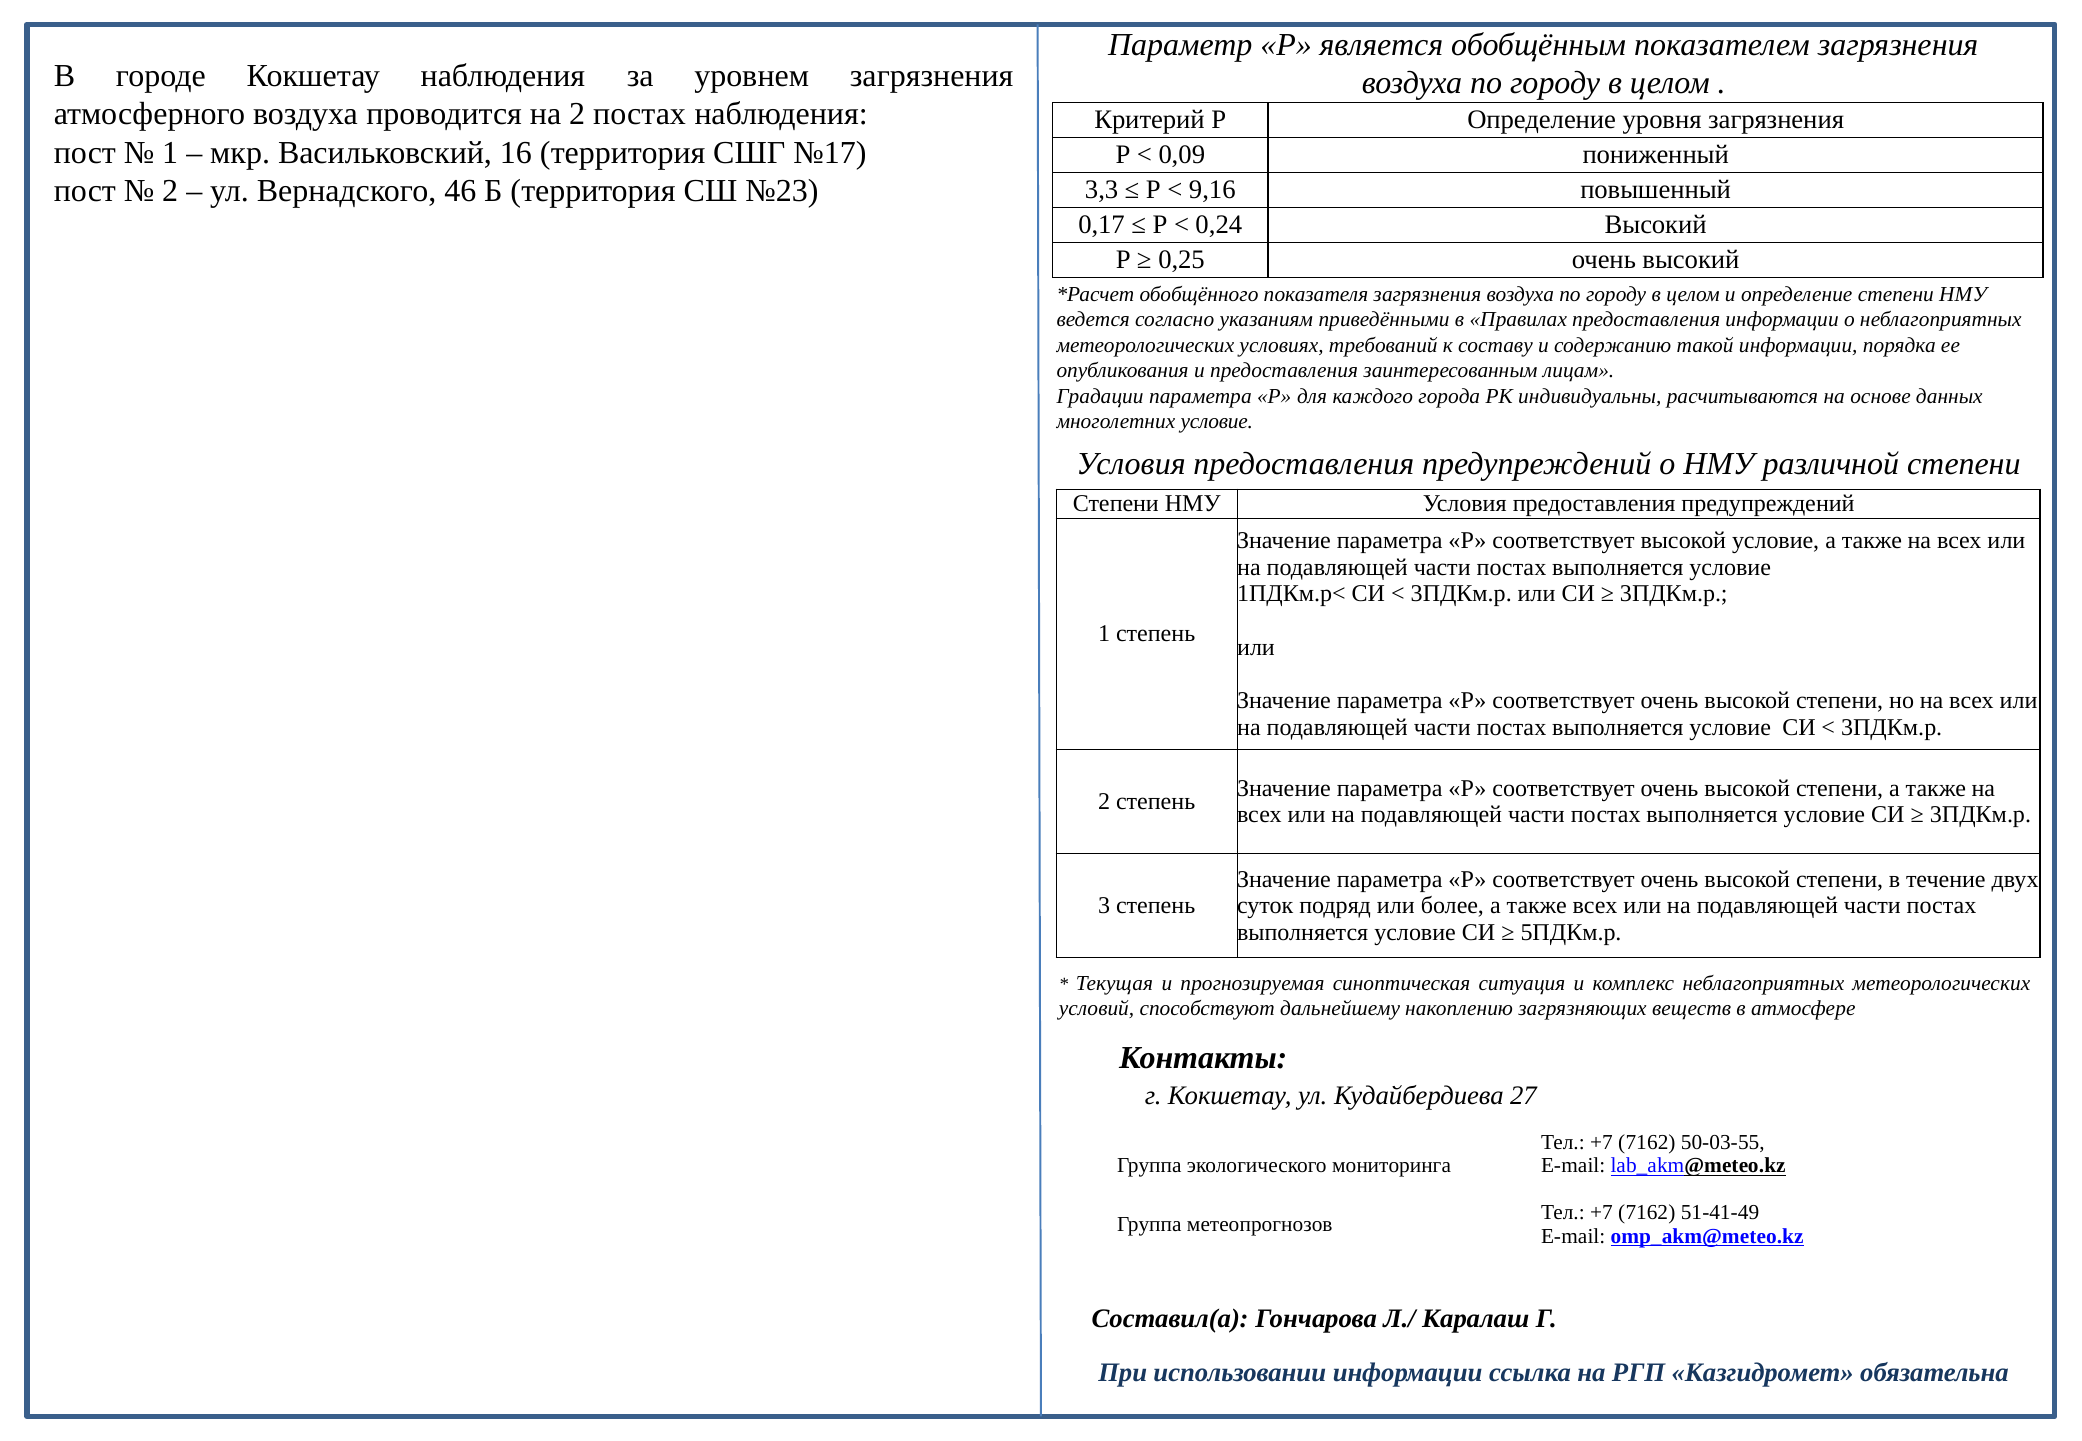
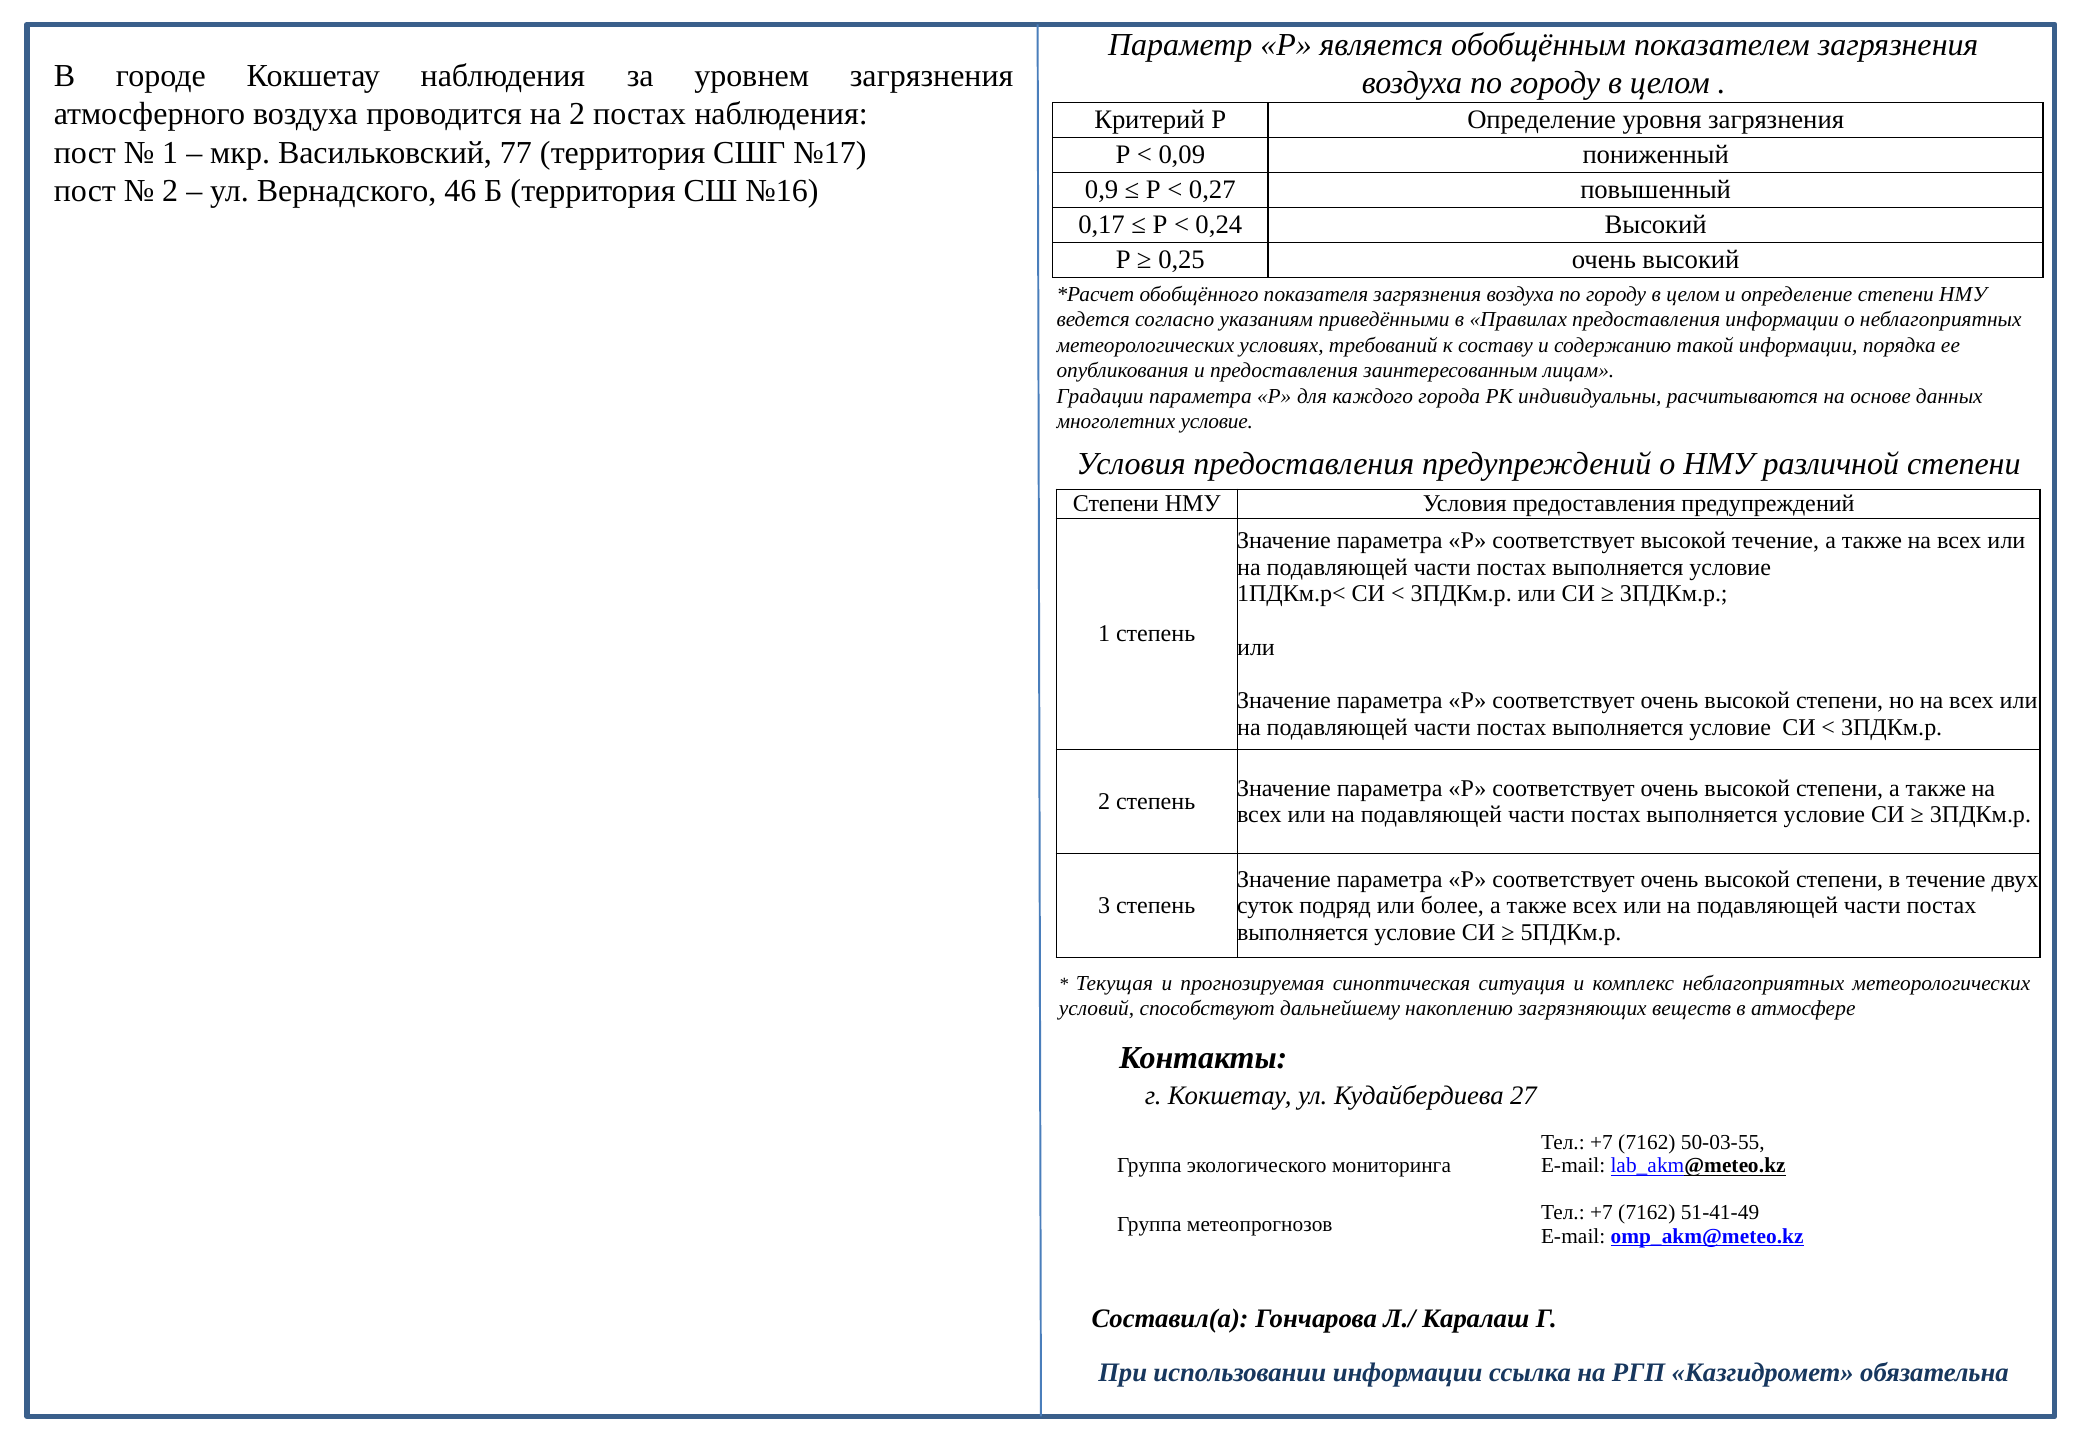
16: 16 -> 77 (516, 153)
№23: №23 -> №16 (782, 191)
3,3: 3,3 -> 0,9 (1102, 190)
9,16: 9,16 -> 0,27 (1212, 190)
высокой условие: условие -> течение (1776, 541)
